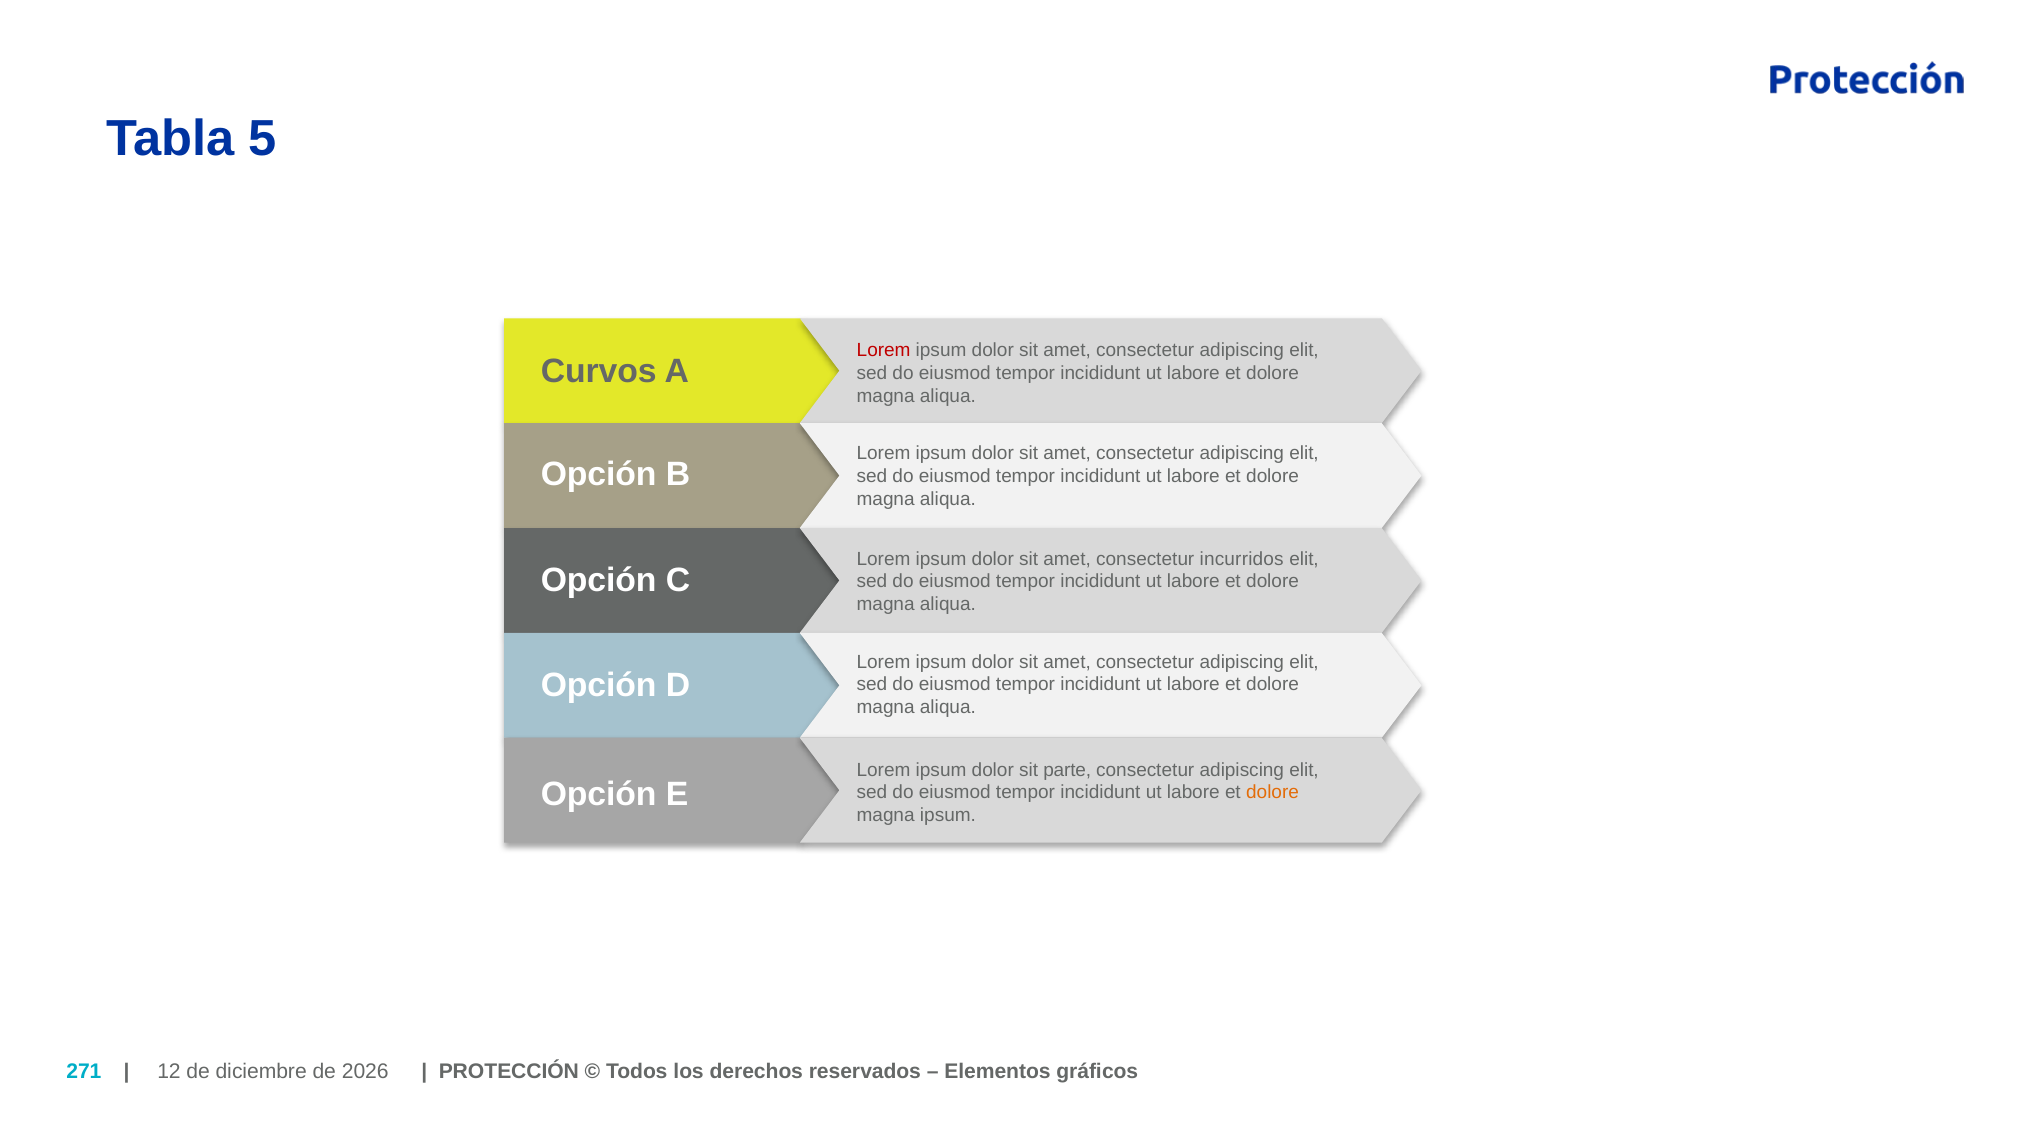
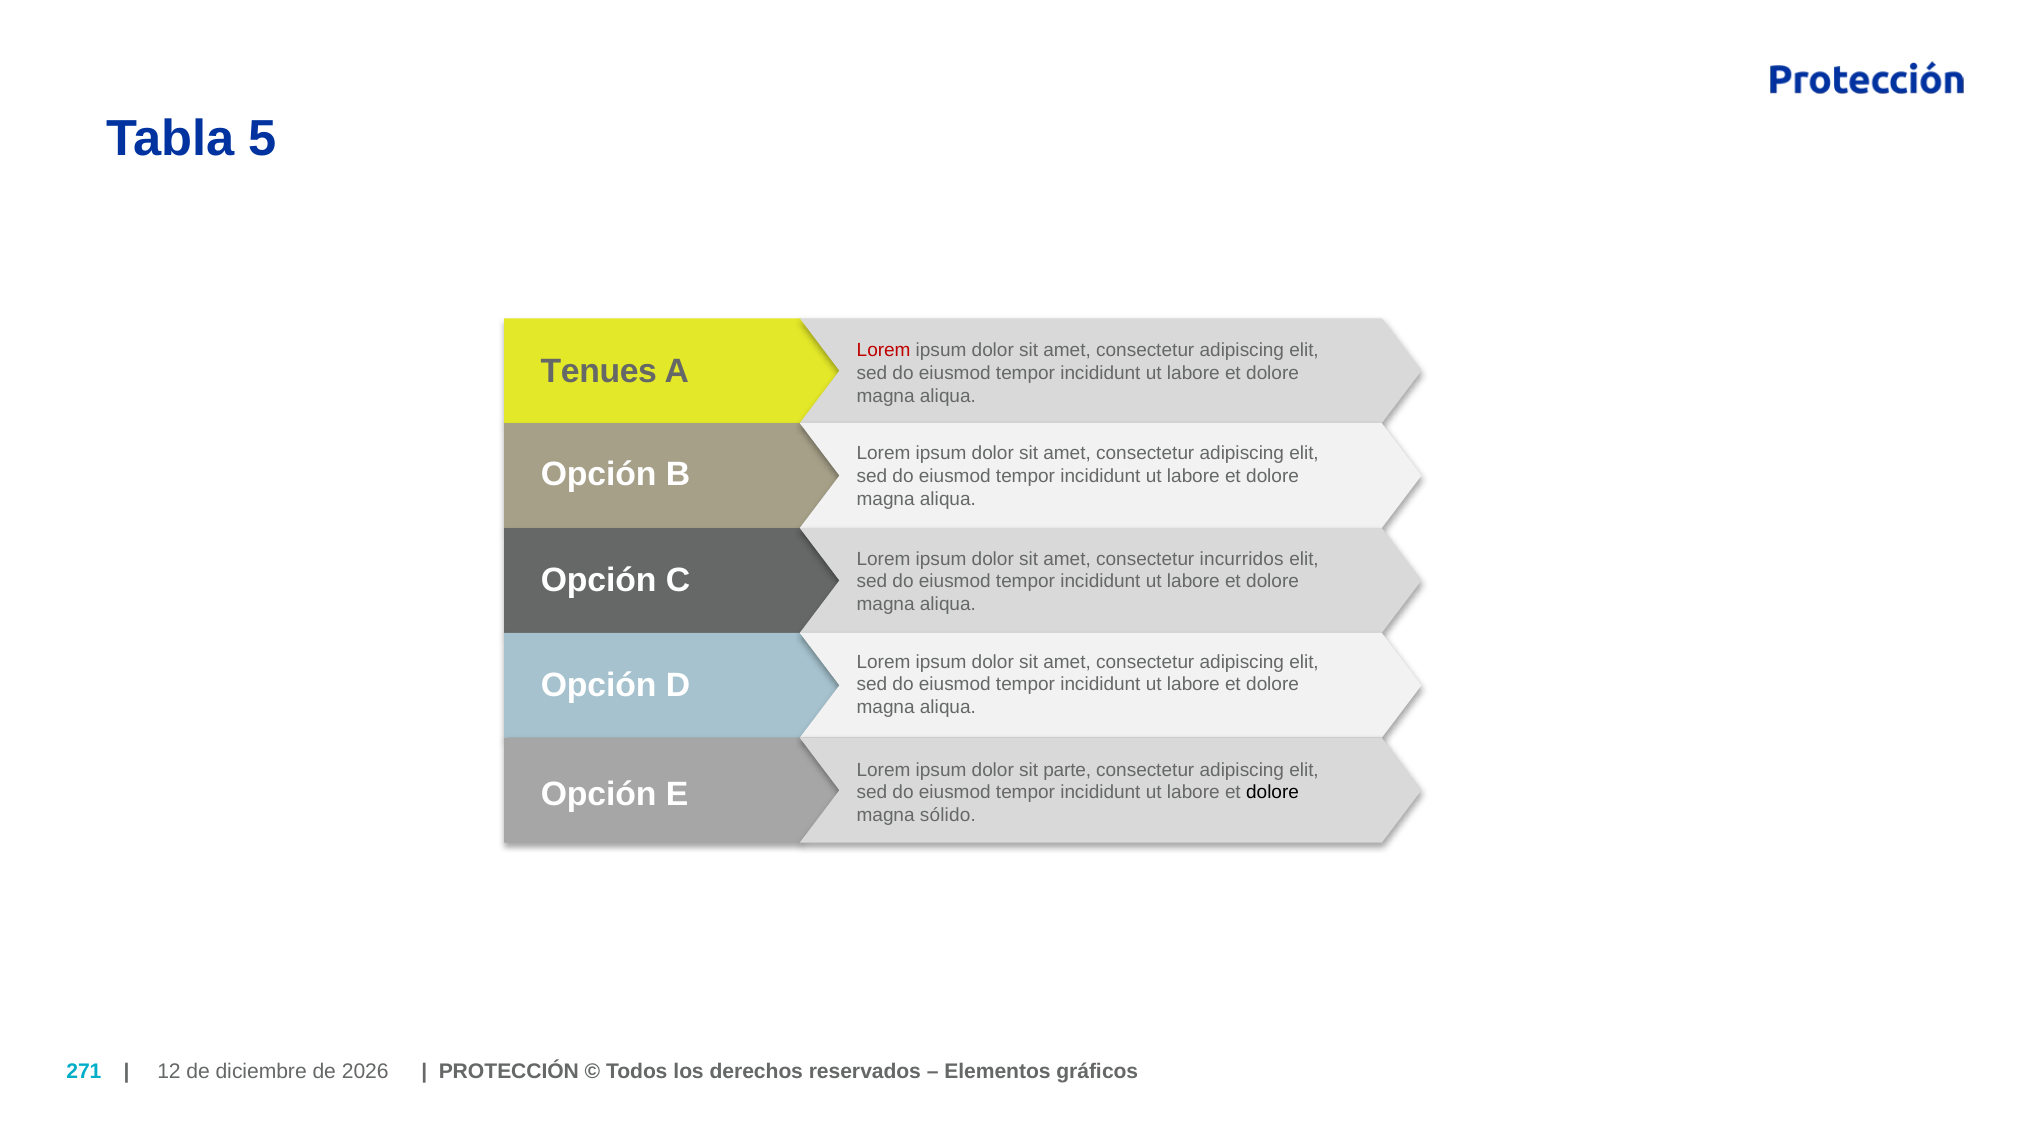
Curvos: Curvos -> Tenues (599, 371)
dolore colour: orange -> black (1273, 793)
magna ipsum: ipsum -> sólido (948, 816)
